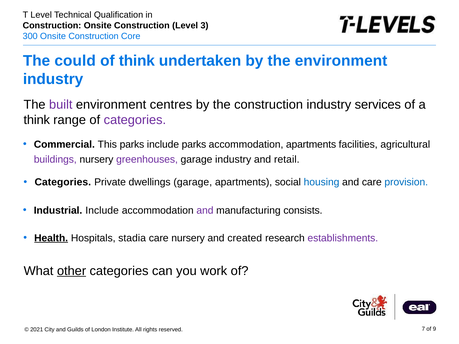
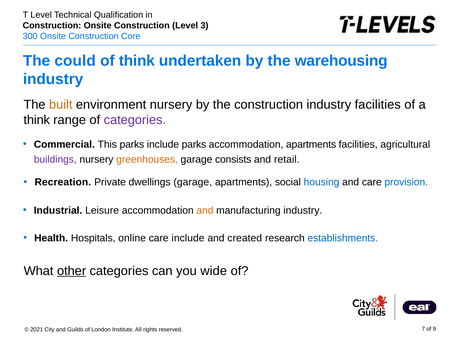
the environment: environment -> warehousing (341, 61)
built colour: purple -> orange (61, 105)
environment centres: centres -> nursery (171, 105)
industry services: services -> facilities (378, 105)
greenhouses colour: purple -> orange (147, 160)
garage industry: industry -> consists (233, 160)
Categories: Categories -> Recreation (63, 182)
Industrial Include: Include -> Leisure (102, 210)
and colour: purple -> orange (205, 210)
manufacturing consists: consists -> industry (303, 210)
Health underline: present -> none (51, 238)
stadia: stadia -> online (132, 238)
care nursery: nursery -> include (188, 238)
establishments colour: purple -> blue (343, 238)
work: work -> wide (214, 271)
